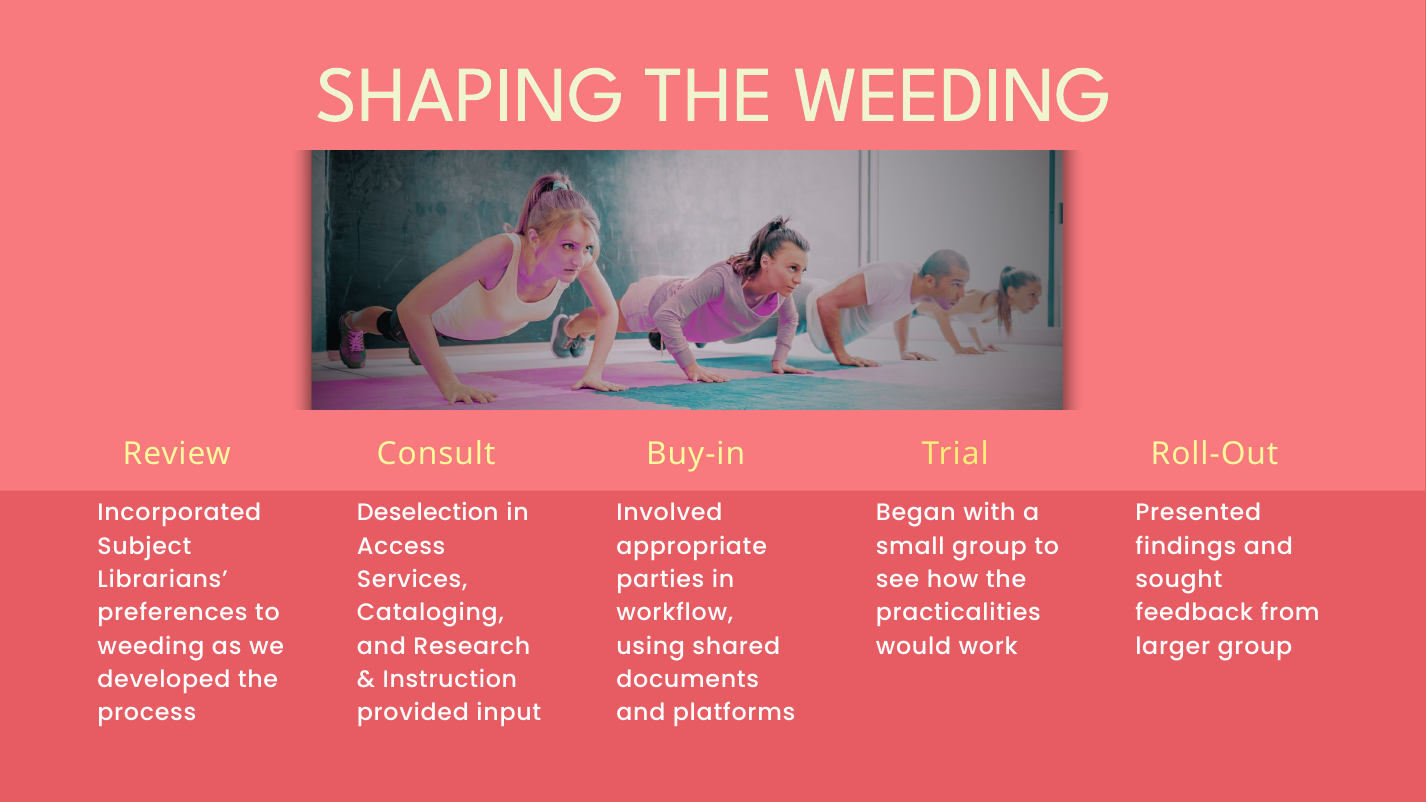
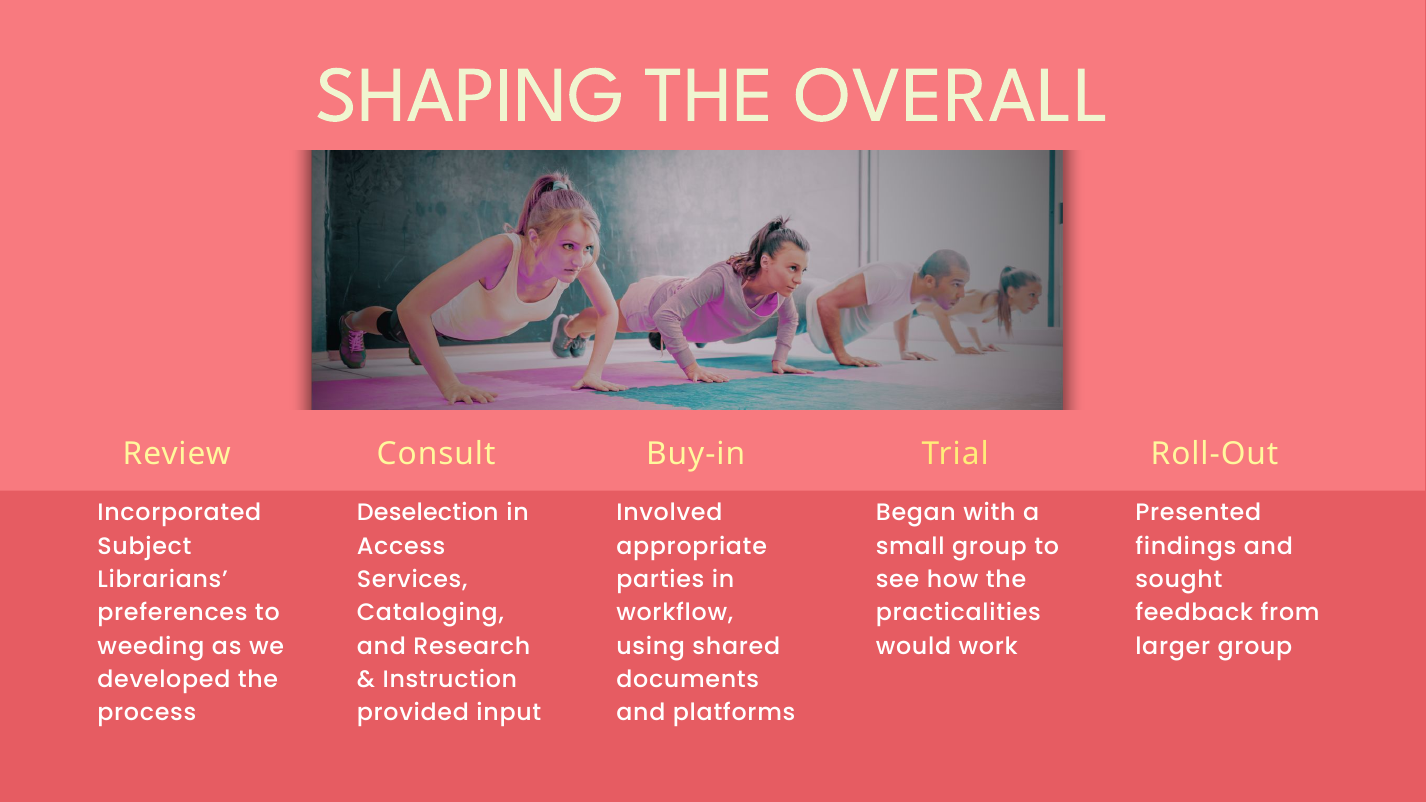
THE WEEDING: WEEDING -> OVERALL (952, 95)
